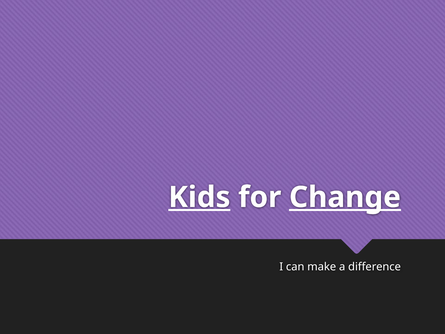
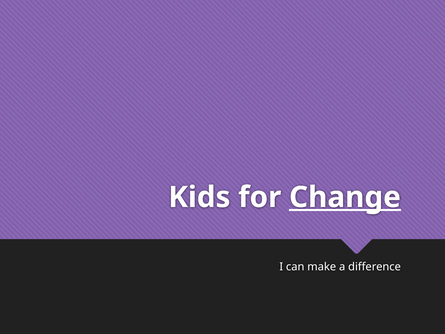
Kids underline: present -> none (199, 197)
